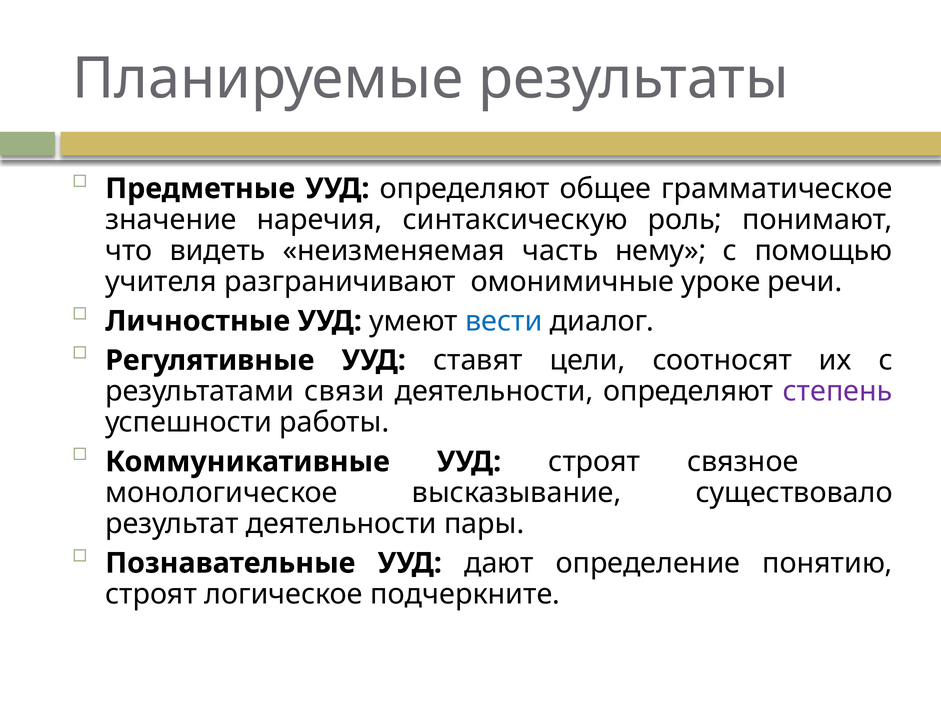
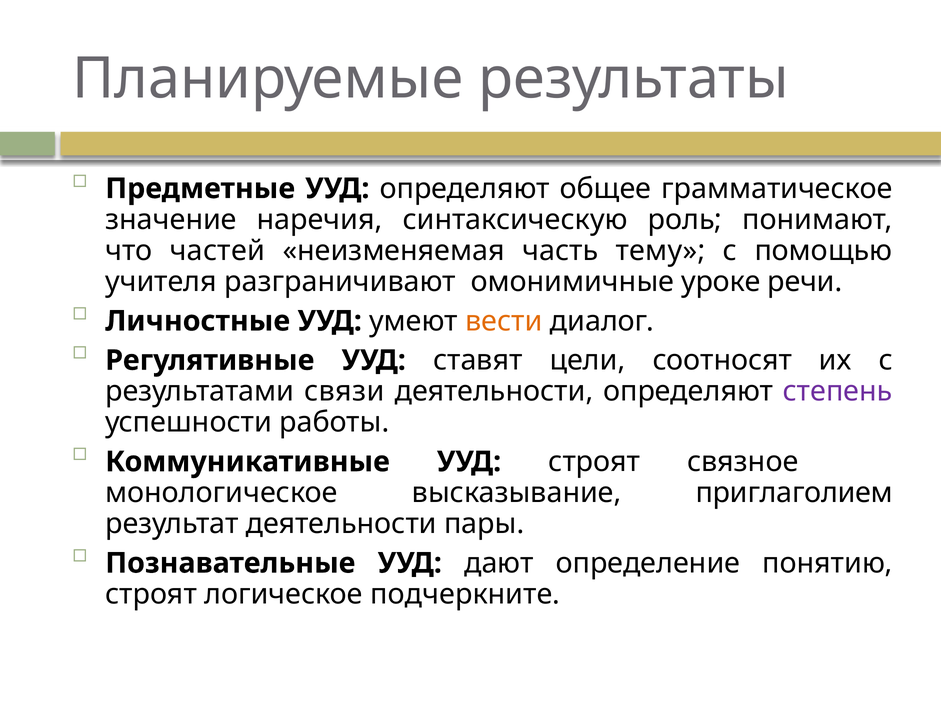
видеть: видеть -> частей (217, 251)
нему: нему -> тему (660, 251)
вести colour: blue -> orange (504, 321)
существовало: существовало -> приглаголием (794, 493)
